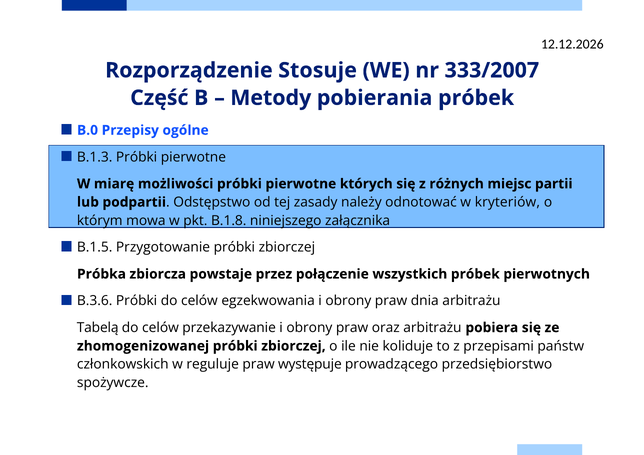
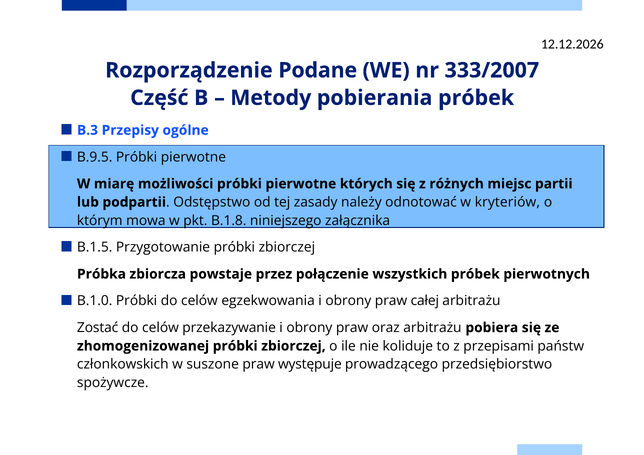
Stosuje: Stosuje -> Podane (318, 70)
B.0: B.0 -> B.3 (87, 130)
B.1.3: B.1.3 -> B.9.5 (95, 157)
B.3.6: B.3.6 -> B.1.0 (95, 301)
dnia: dnia -> całej (425, 301)
Tabelą: Tabelą -> Zostać (98, 328)
reguluje: reguluje -> suszone (213, 365)
